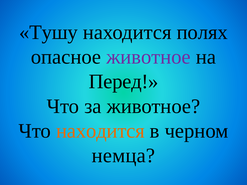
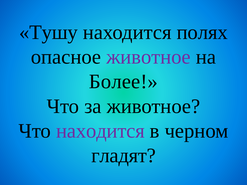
Перед: Перед -> Более (123, 82)
находится colour: orange -> purple (100, 131)
немца: немца -> гладят (124, 156)
